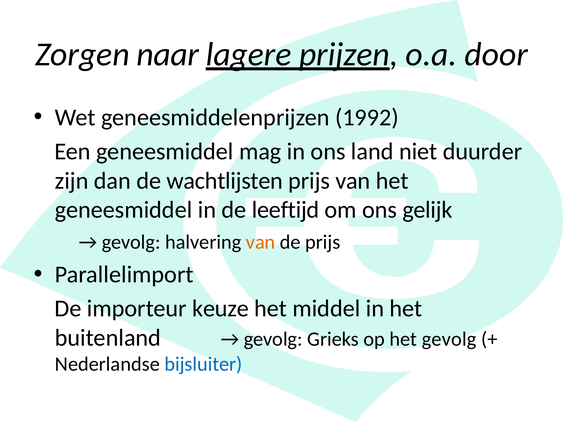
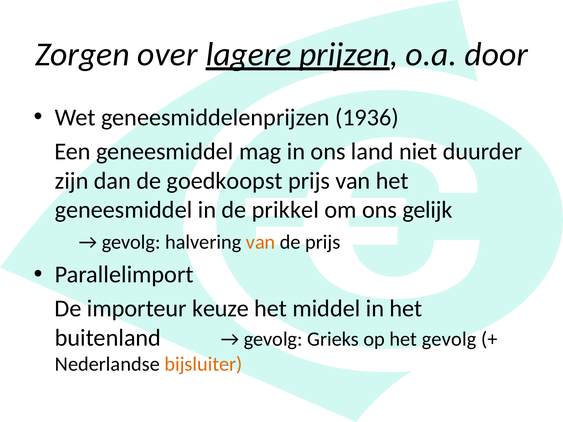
naar: naar -> over (167, 54)
1992: 1992 -> 1936 (367, 118)
wachtlijsten: wachtlijsten -> goedkoopst (225, 181)
leeftijd: leeftijd -> prikkel (285, 210)
bijsluiter colour: blue -> orange (203, 364)
